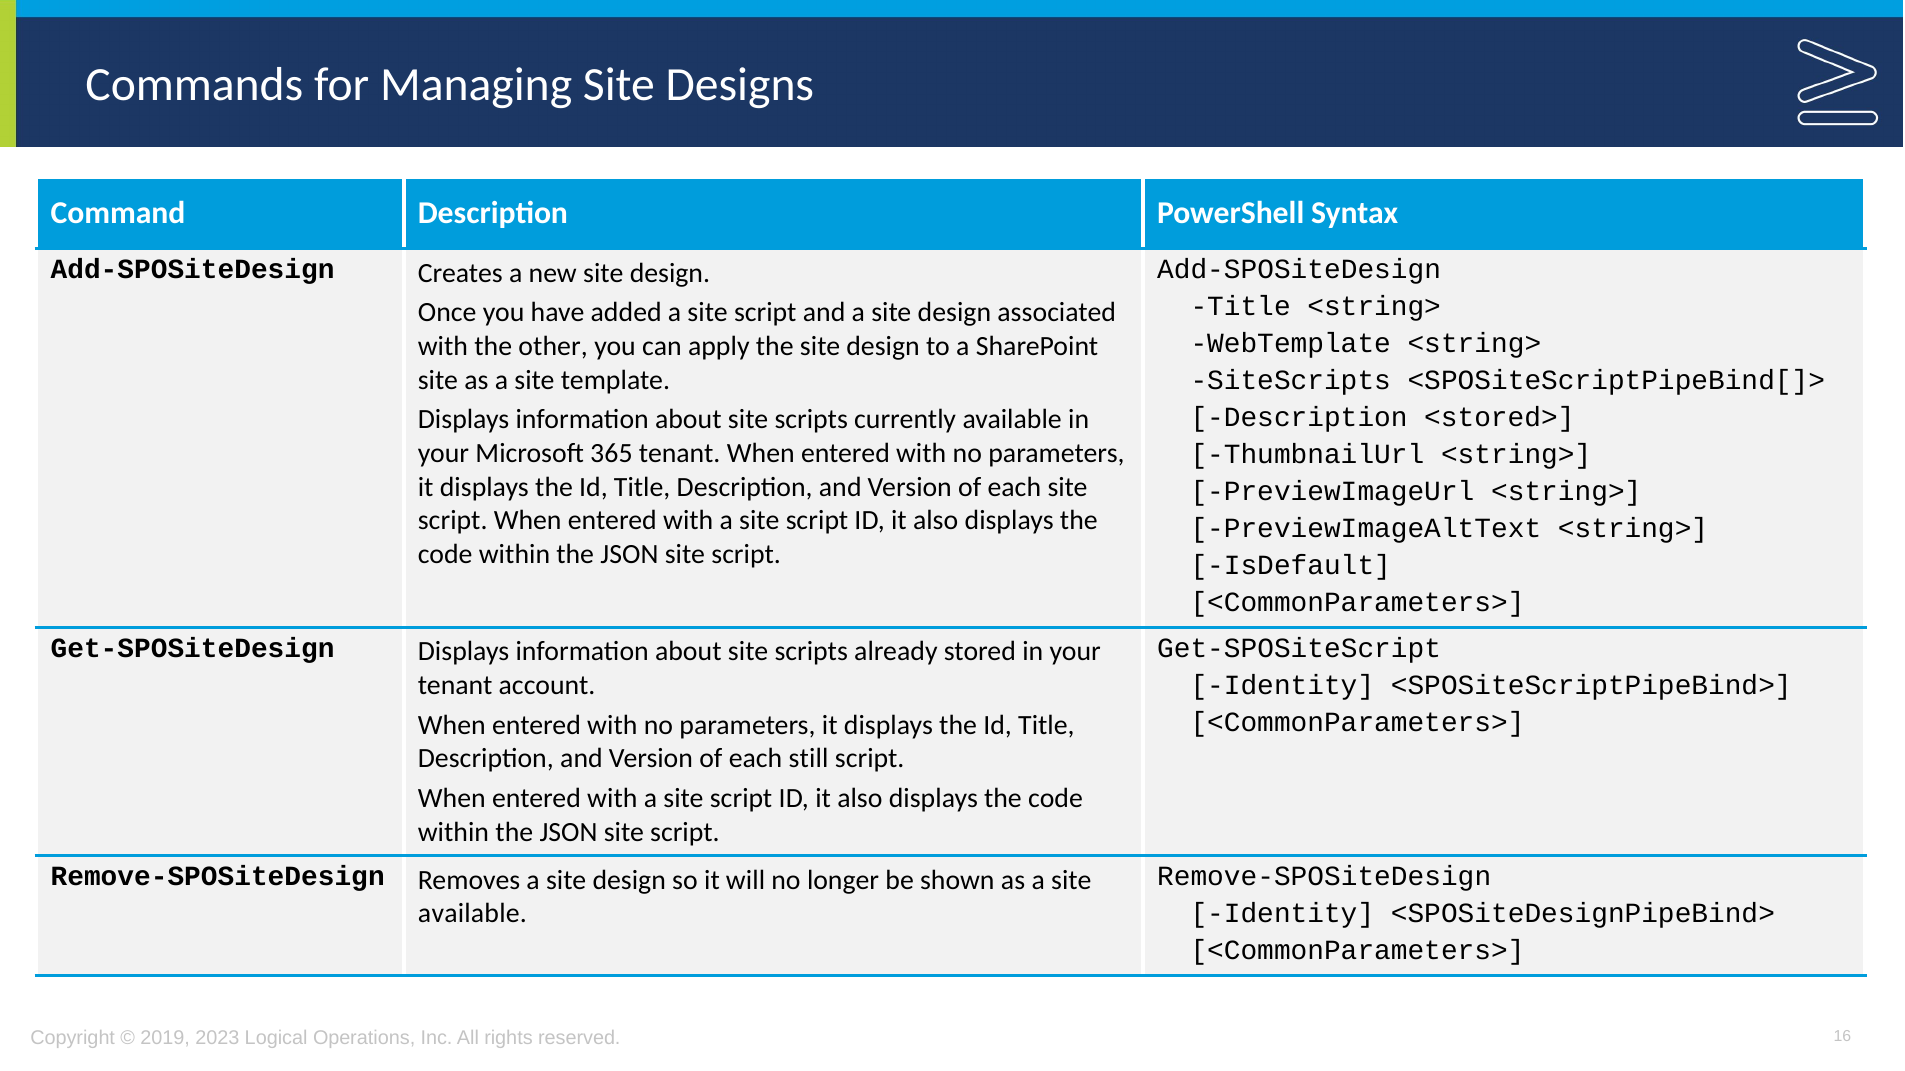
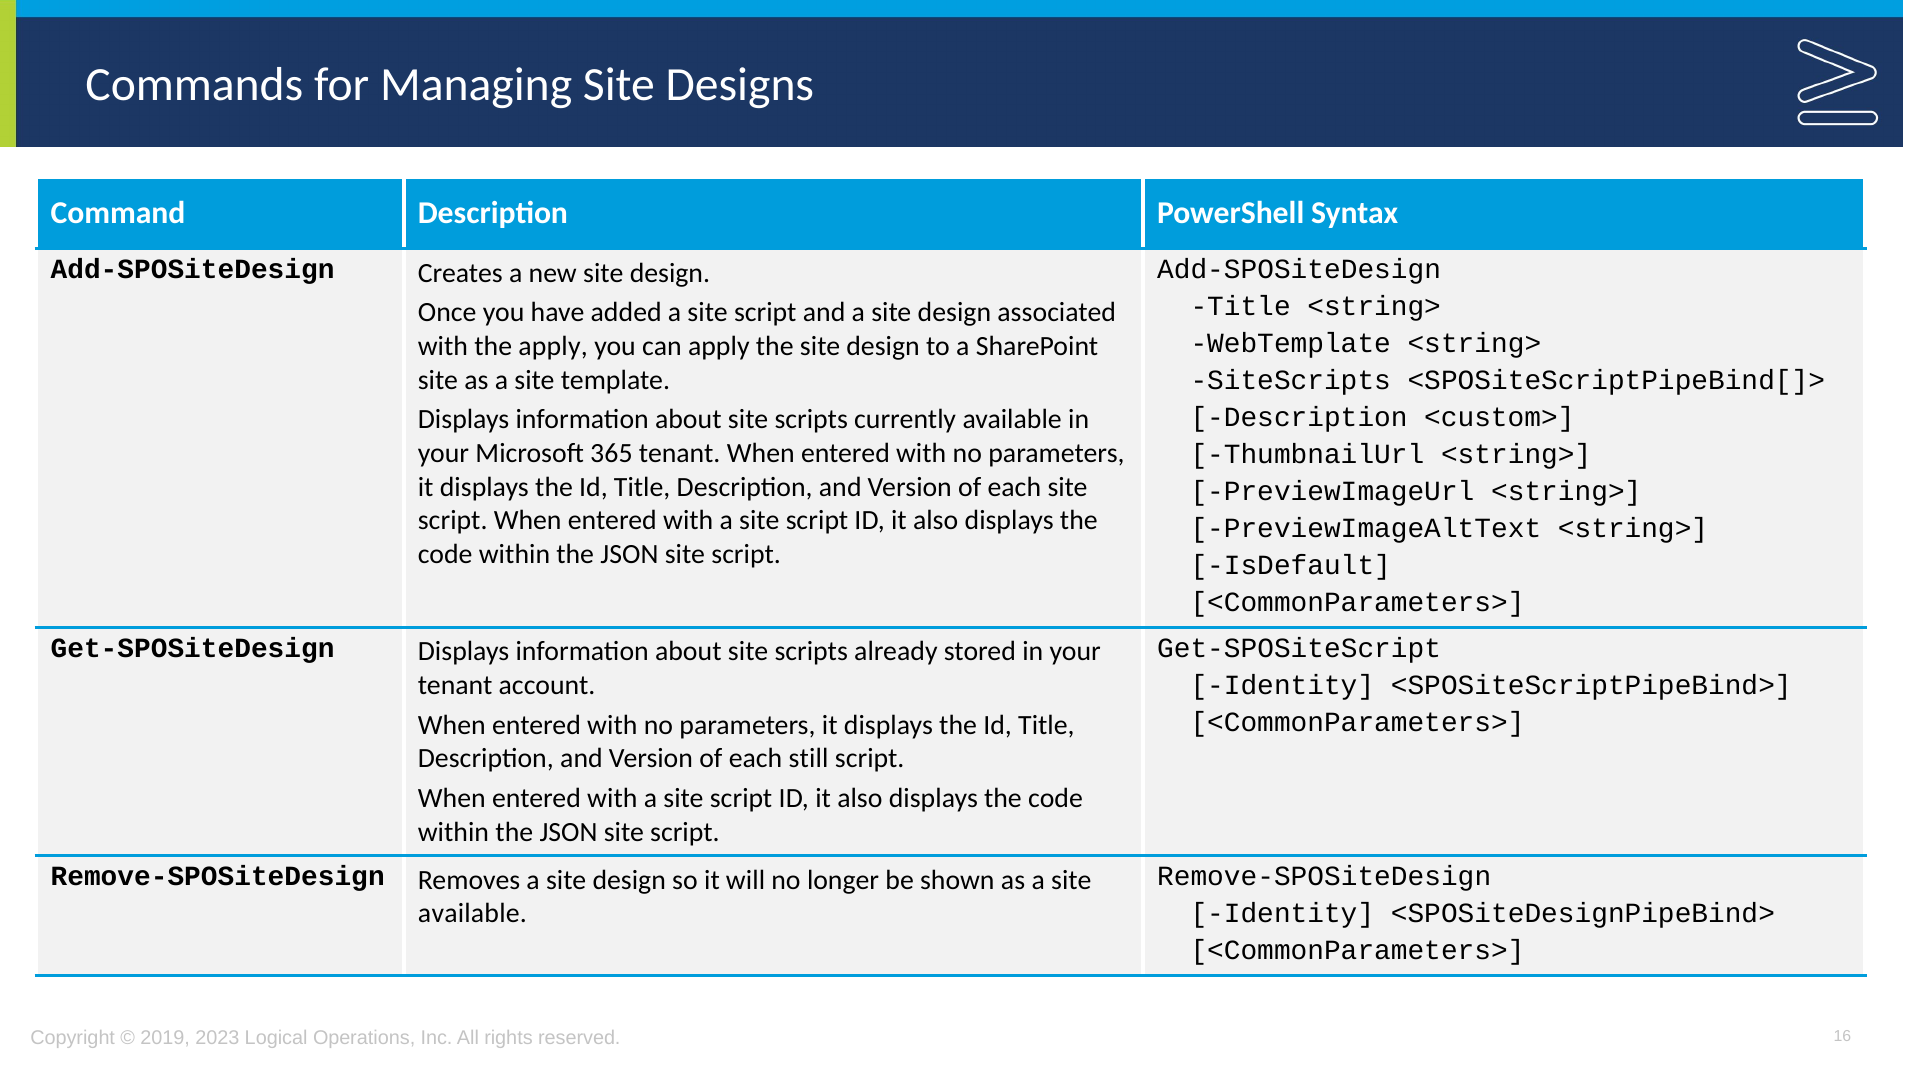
the other: other -> apply (553, 346)
<stored>: <stored> -> <custom> (1499, 418)
